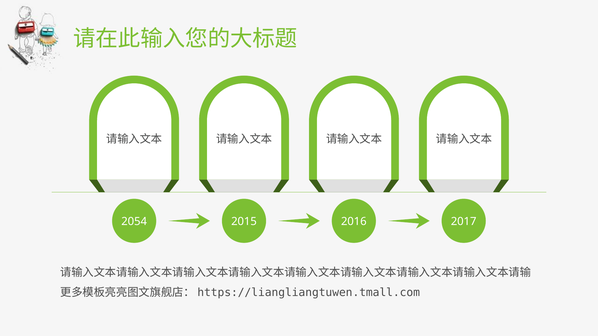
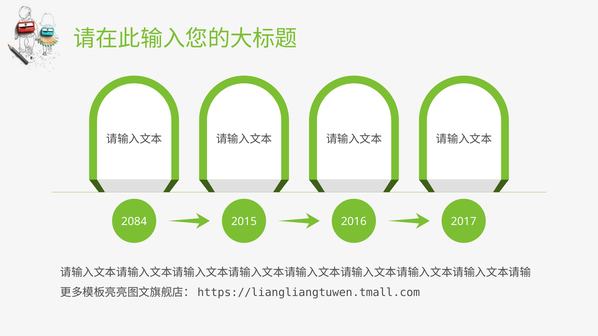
2054: 2054 -> 2084 (134, 222)
